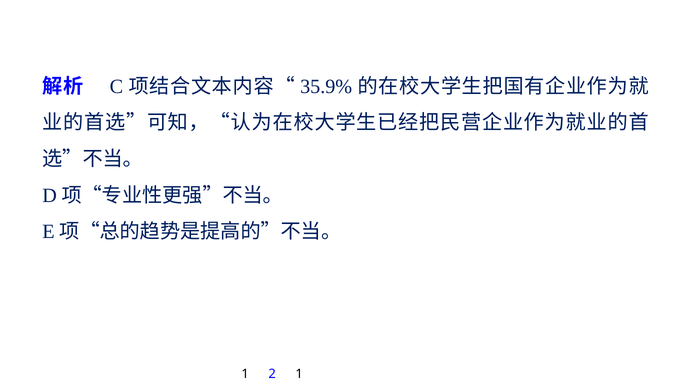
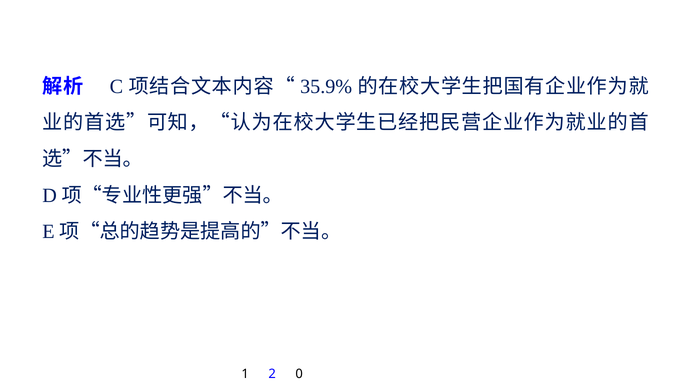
2 1: 1 -> 0 (299, 374)
